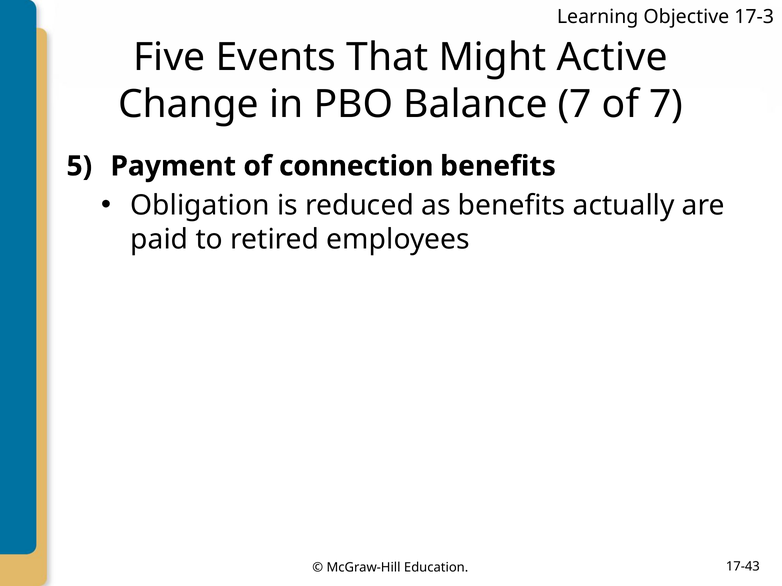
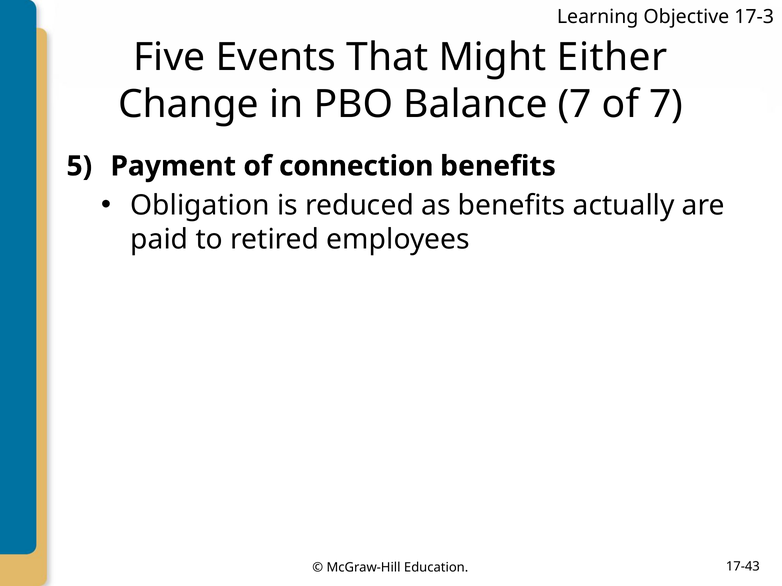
Active: Active -> Either (612, 57)
